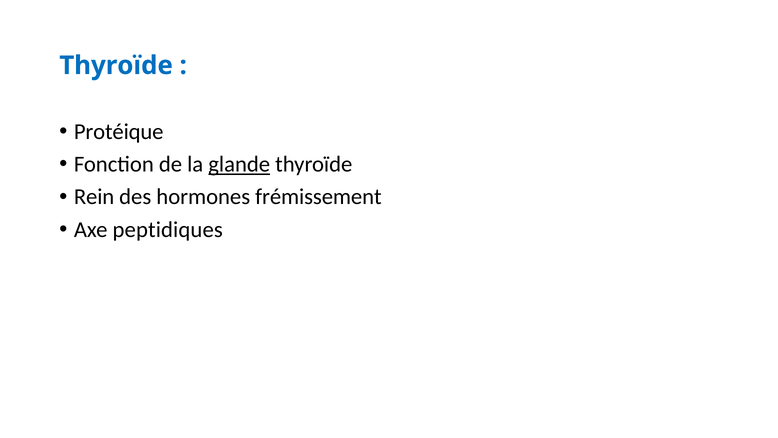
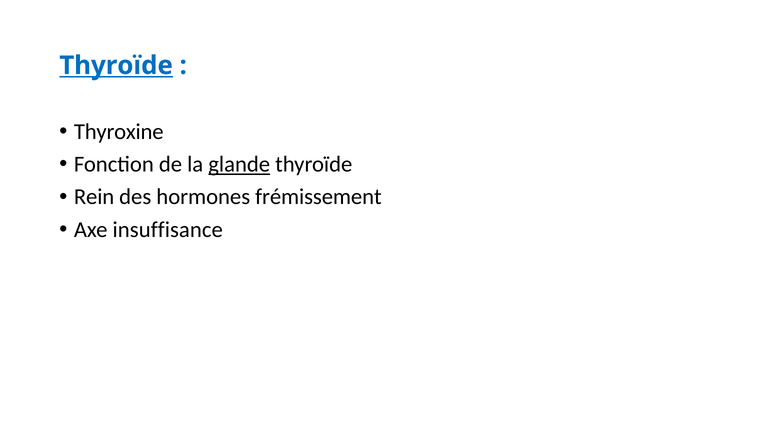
Thyroïde underline: none -> present (116, 65)
Protéique: Protéique -> Thyroxine (119, 132)
peptidiques: peptidiques -> insuffisance (168, 229)
